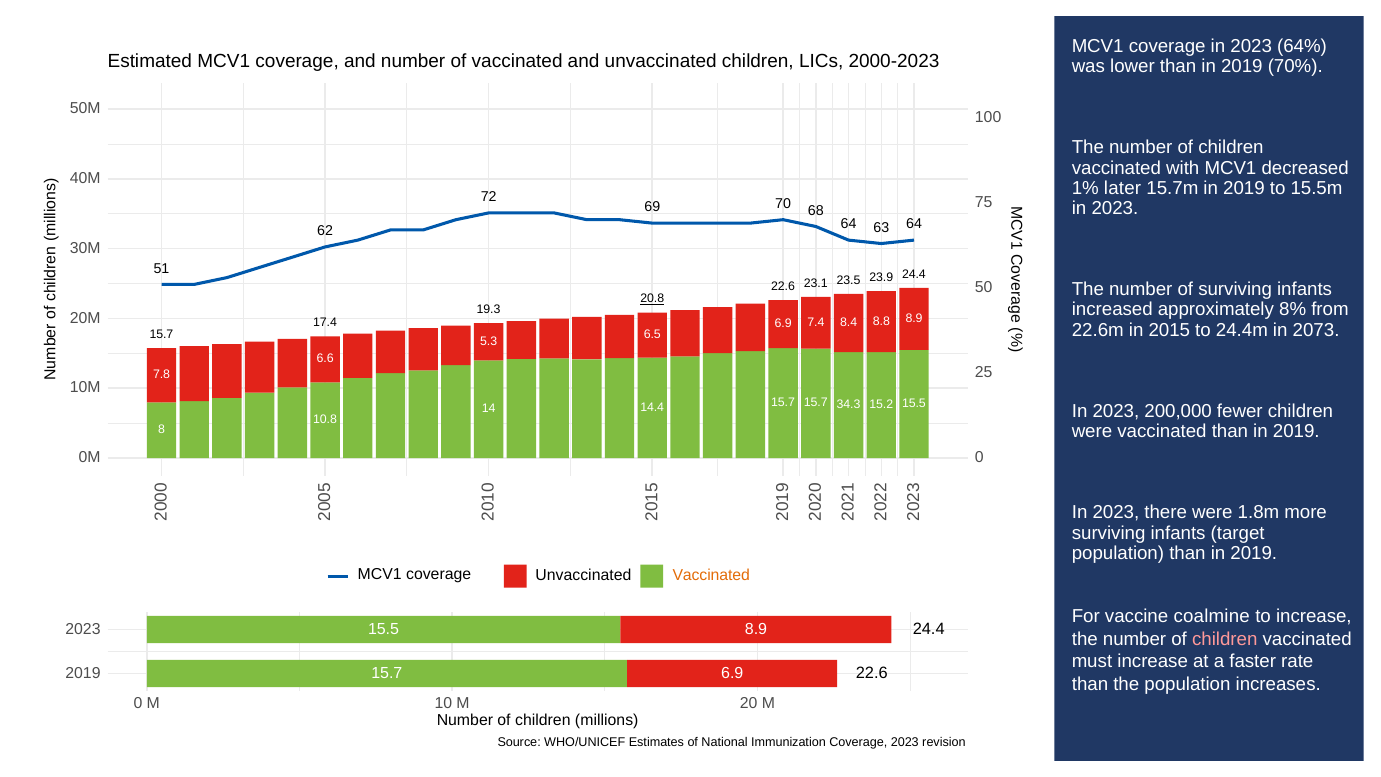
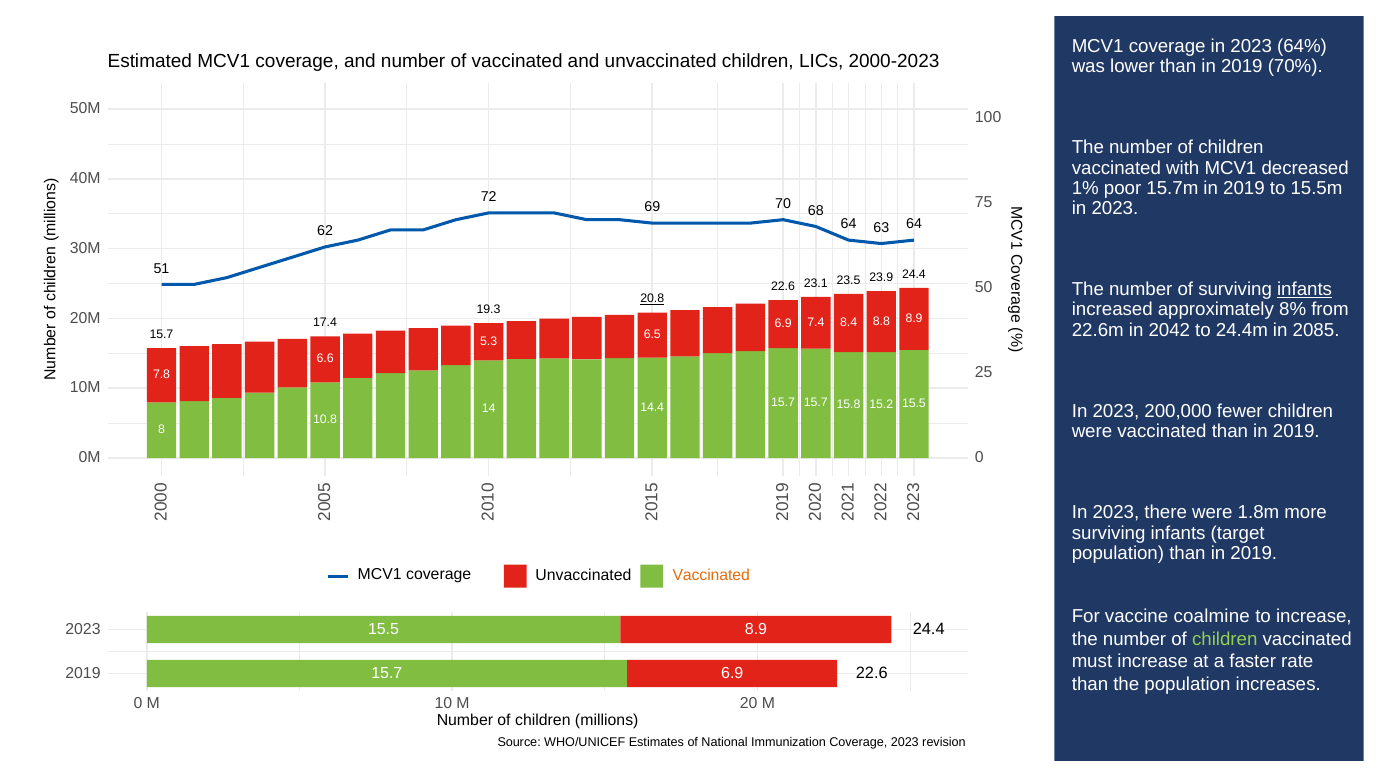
later: later -> poor (1123, 188)
infants underline: none -> present (1305, 289)
2015: 2015 -> 2042 (1169, 330)
2073: 2073 -> 2085 (1316, 330)
34.3: 34.3 -> 15.8 (849, 405)
children colour: pink -> light green (1225, 639)
